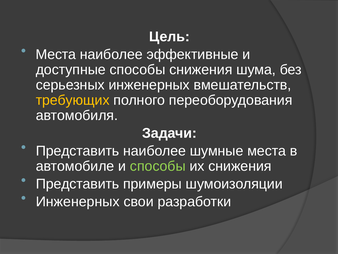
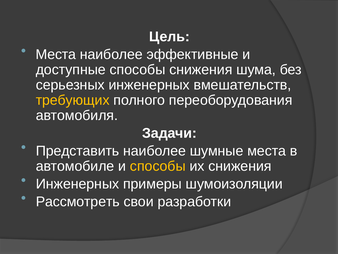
способы colour: light green -> yellow (158, 166)
Представить: Представить -> Инженерных (77, 184)
Инженерных: Инженерных -> Рассмотреть (78, 201)
